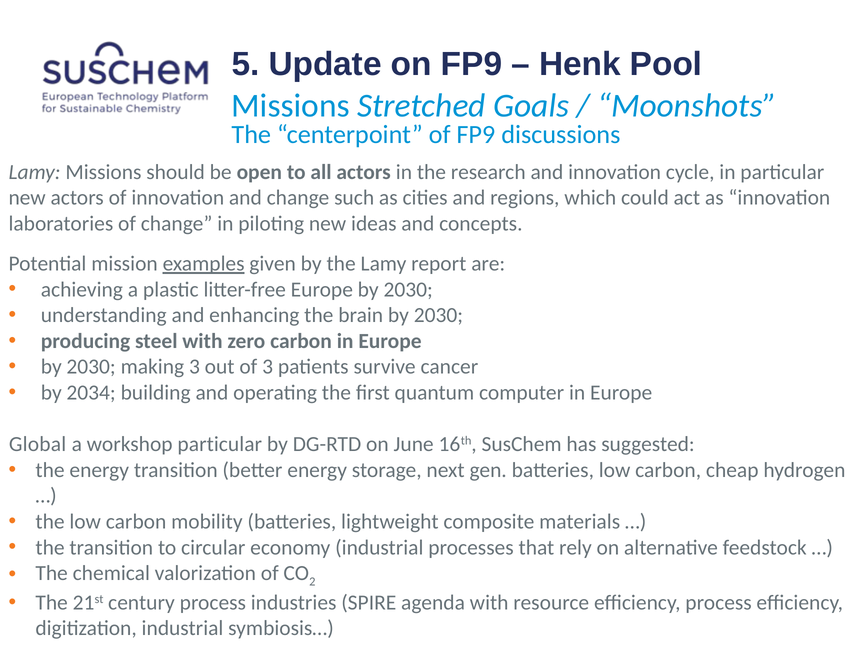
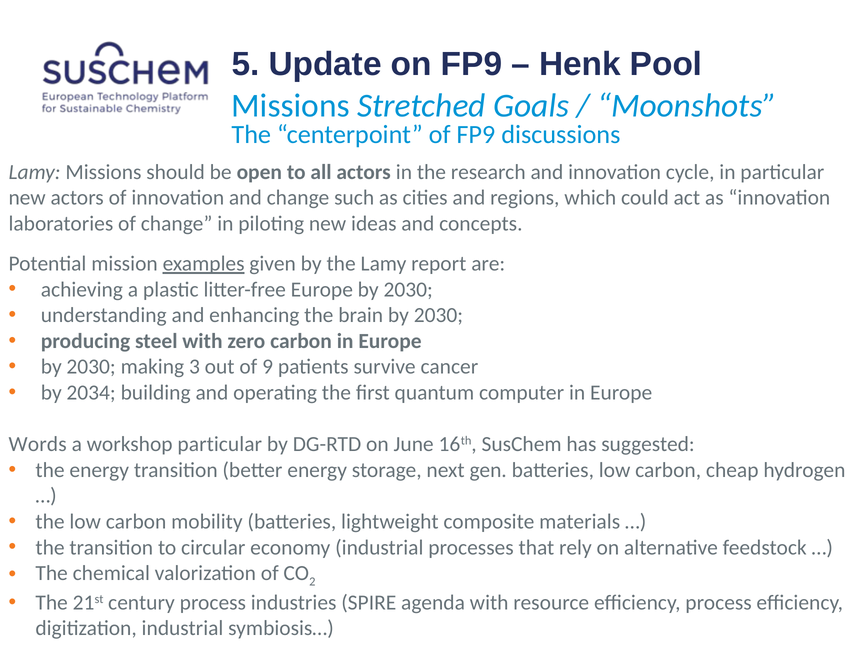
of 3: 3 -> 9 (268, 367)
Global: Global -> Words (38, 444)
